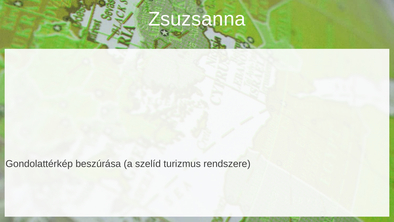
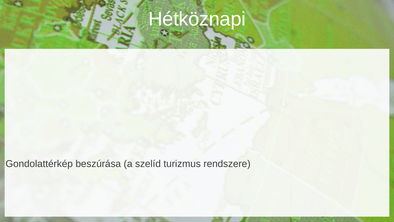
Zsuzsanna: Zsuzsanna -> Hétköznapi (197, 19)
